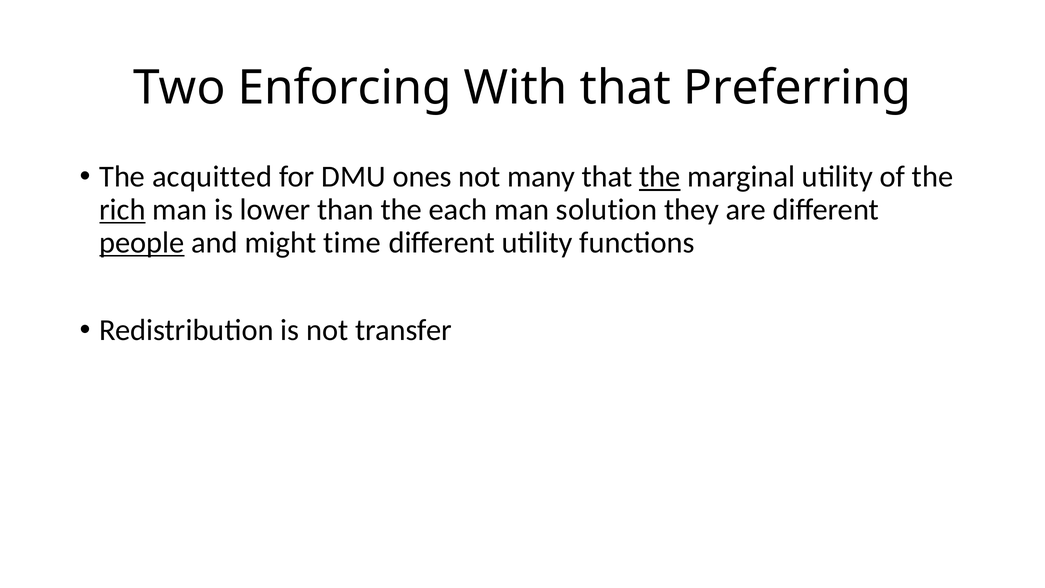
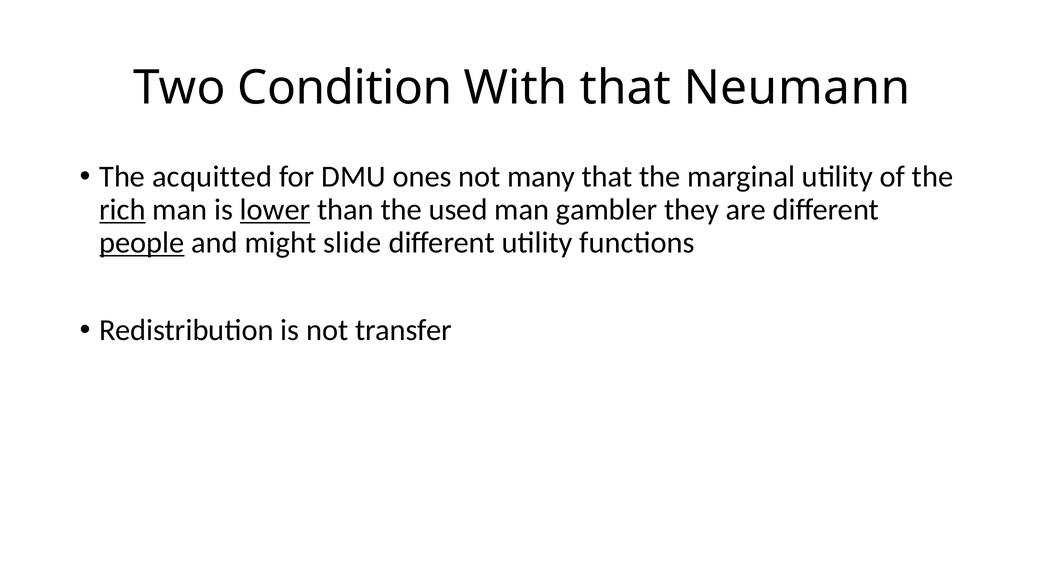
Enforcing: Enforcing -> Condition (345, 88)
Preferring: Preferring -> Neumann (797, 88)
the underline: present -> none (660, 177)
lower underline: none -> present (275, 210)
each: each -> used (458, 210)
solution: solution -> gambler (607, 210)
time: time -> slide (352, 243)
